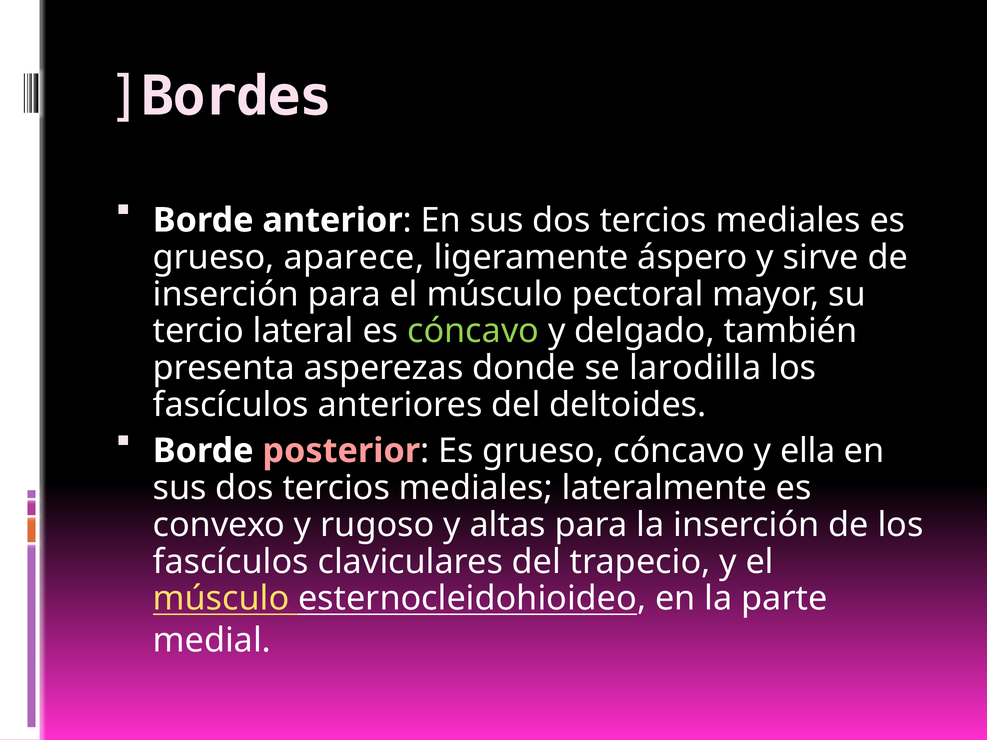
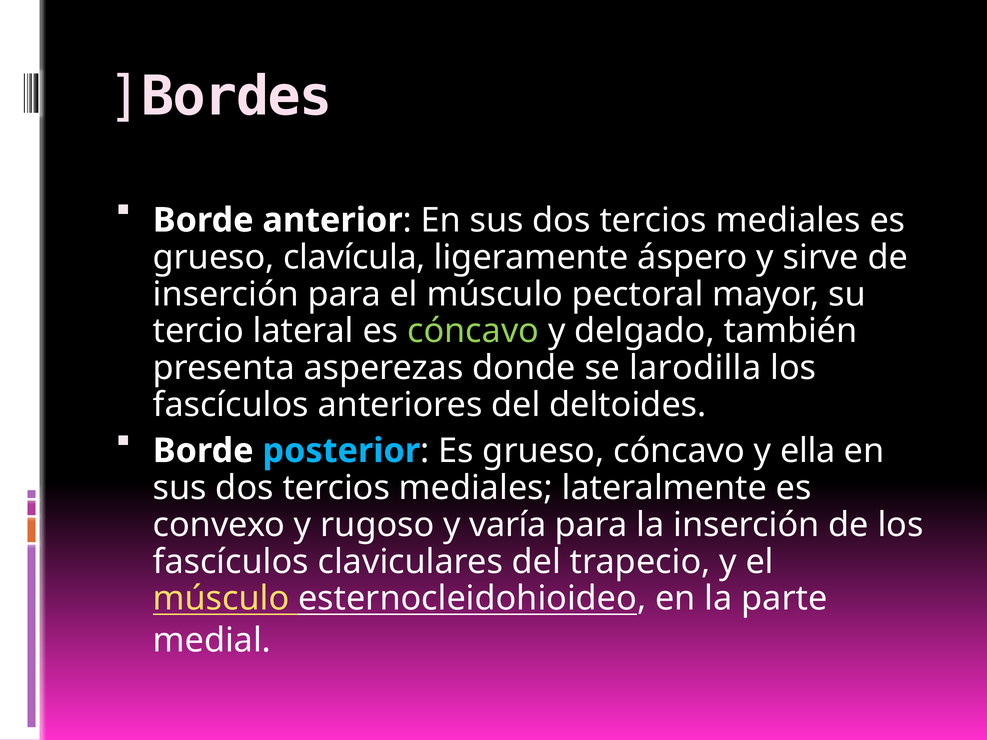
aparece: aparece -> clavícula (354, 257)
posterior colour: pink -> light blue (341, 451)
altas: altas -> varía (508, 525)
